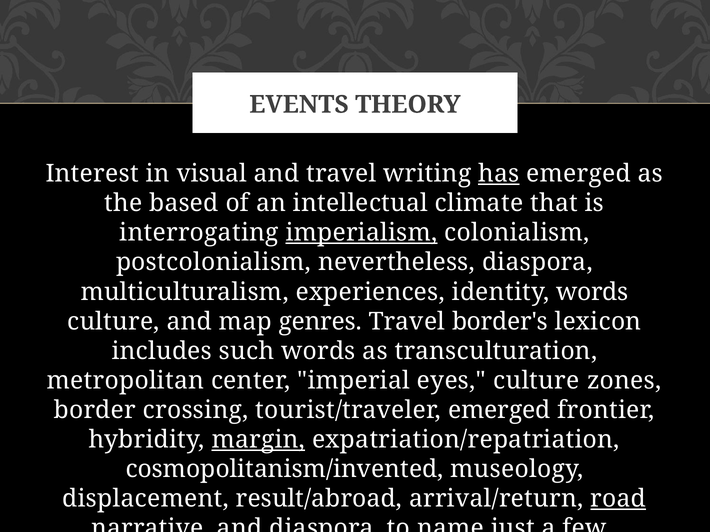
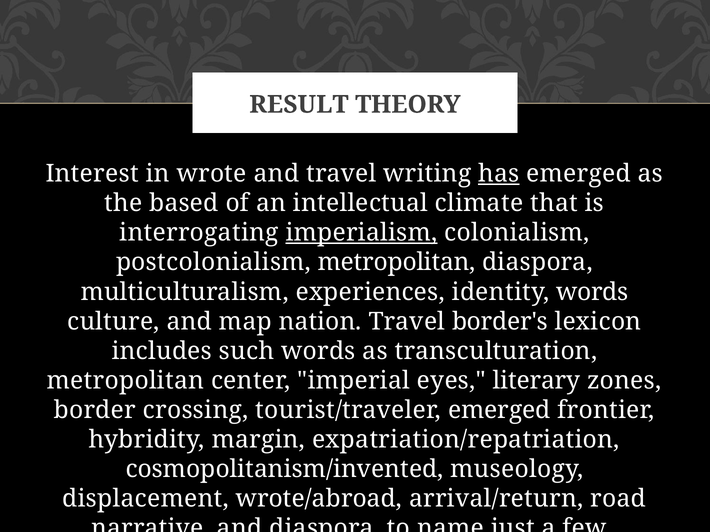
EVENTS: EVENTS -> RESULT (299, 105)
visual: visual -> wrote (212, 174)
postcolonialism nevertheless: nevertheless -> metropolitan (397, 263)
genres: genres -> nation (320, 322)
eyes culture: culture -> literary (536, 381)
margin underline: present -> none (258, 440)
result/abroad: result/abroad -> wrote/abroad (319, 499)
road underline: present -> none (618, 499)
